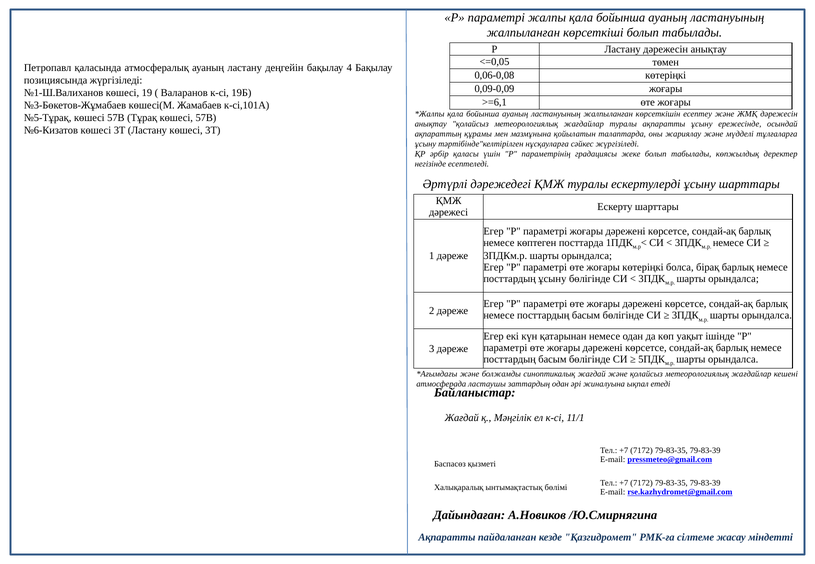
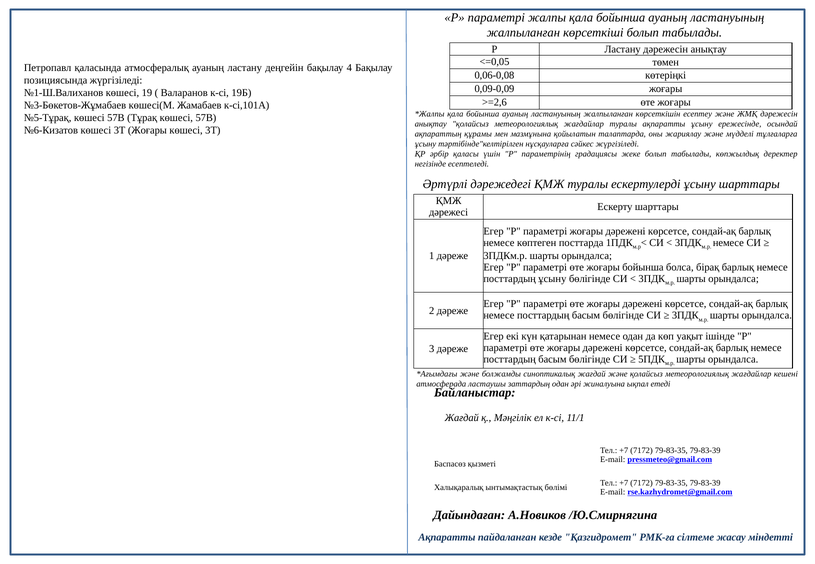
>=6,1: >=6,1 -> >=2,6 (494, 102)
3Т Ластану: Ластану -> Жоғары (147, 130)
жоғары көтеріңкі: көтеріңкі -> бойынша (643, 267)
